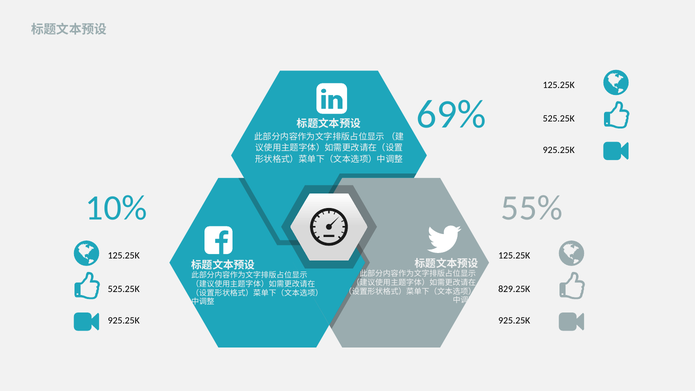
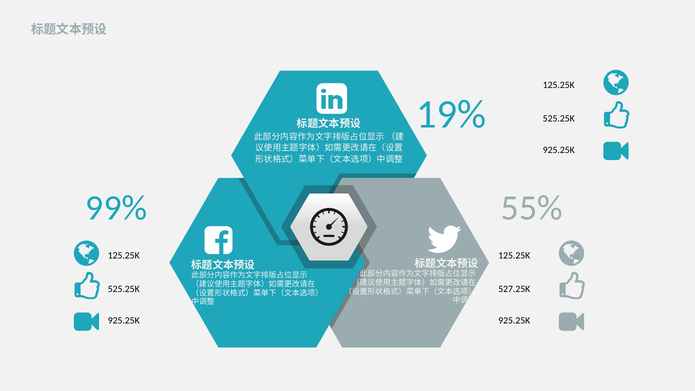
69%: 69% -> 19% (451, 115)
10%: 10% -> 99% (116, 208)
829.25K: 829.25K -> 527.25K (514, 289)
